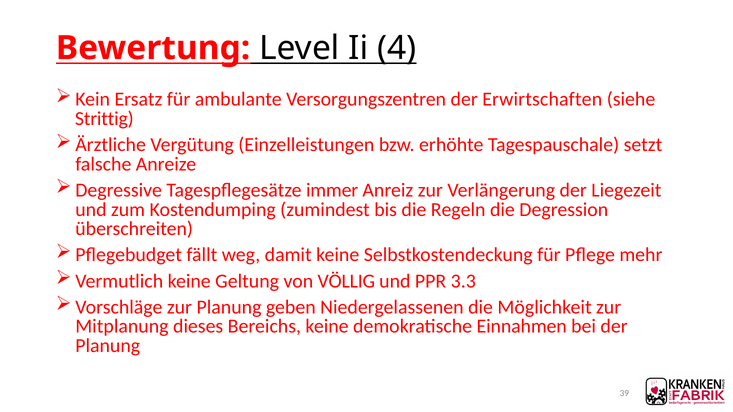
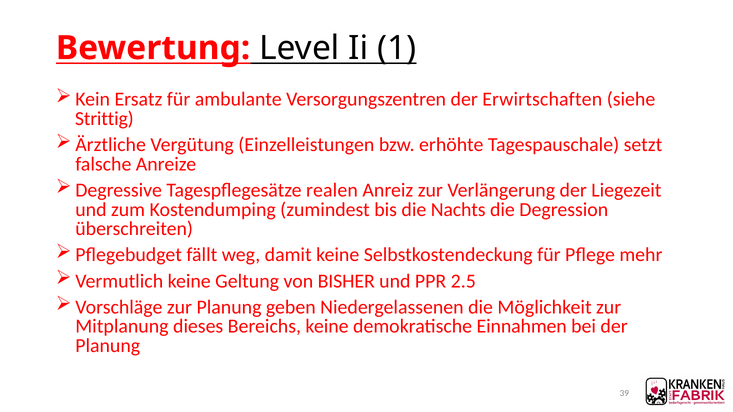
4: 4 -> 1 (397, 48)
immer: immer -> realen (332, 190)
Regeln: Regeln -> Nachts (458, 210)
VÖLLIG: VÖLLIG -> BISHER (346, 281)
3.3: 3.3 -> 2.5 (463, 281)
